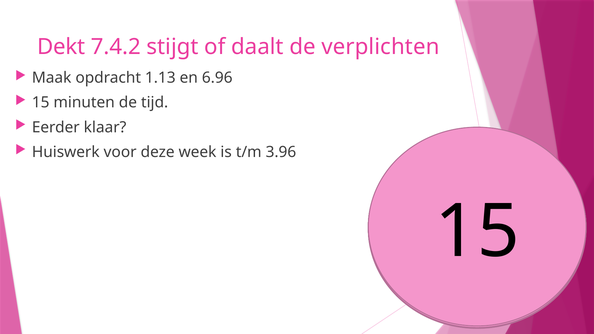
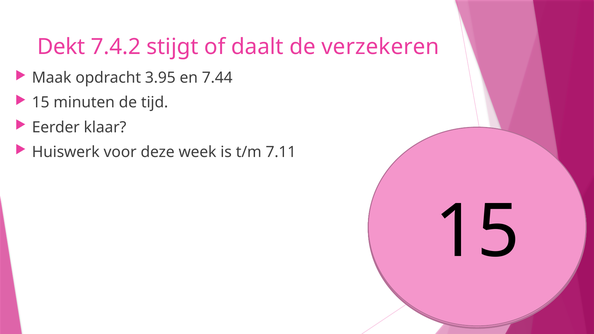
verplichten: verplichten -> verzekeren (380, 47)
1.13: 1.13 -> 3.95 (160, 78)
6.96: 6.96 -> 7.44 (217, 78)
3.96: 3.96 -> 7.11 (281, 152)
